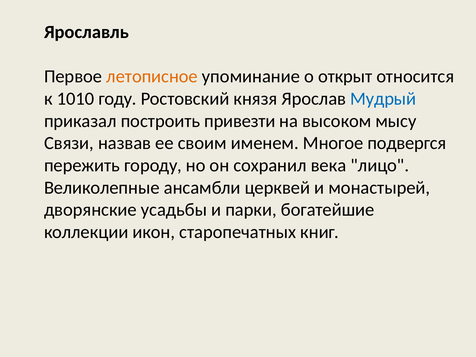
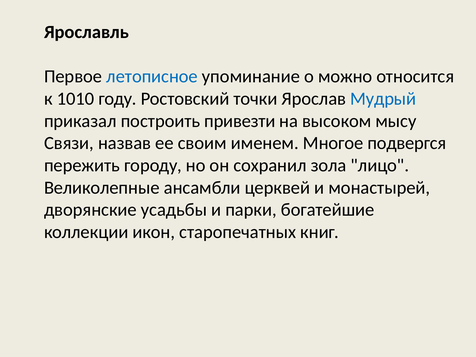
летописное colour: orange -> blue (152, 76)
открыт: открыт -> можно (345, 76)
князя: князя -> точки (255, 99)
века: века -> зола (329, 165)
